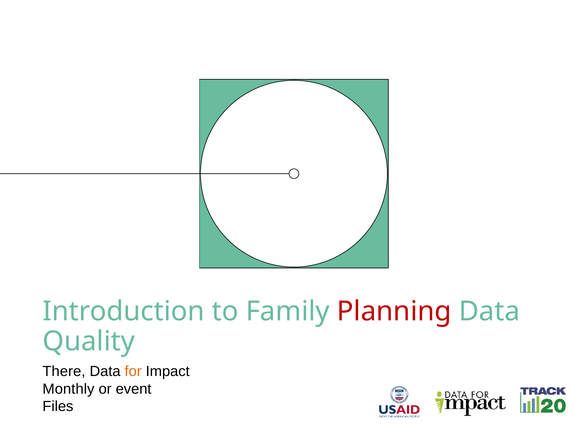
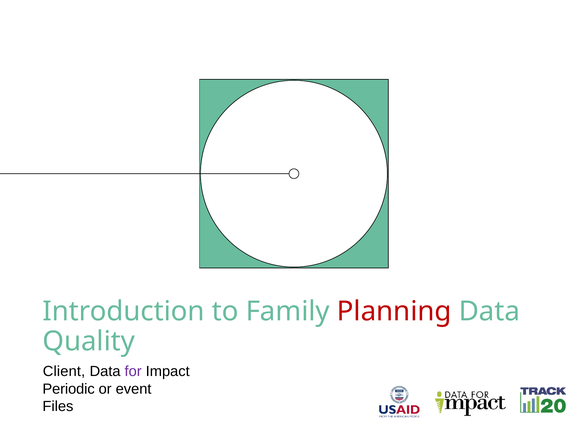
There: There -> Client (64, 372)
for colour: orange -> purple (133, 372)
Monthly: Monthly -> Periodic (69, 389)
